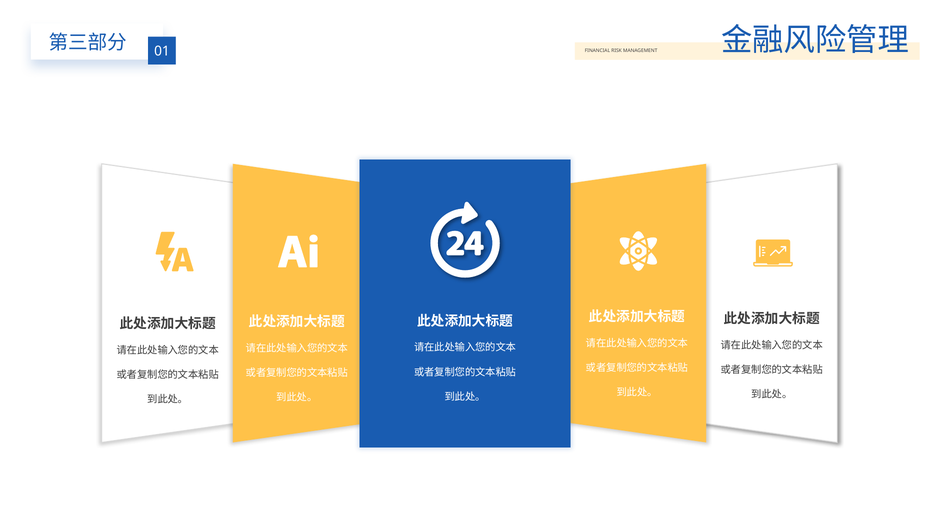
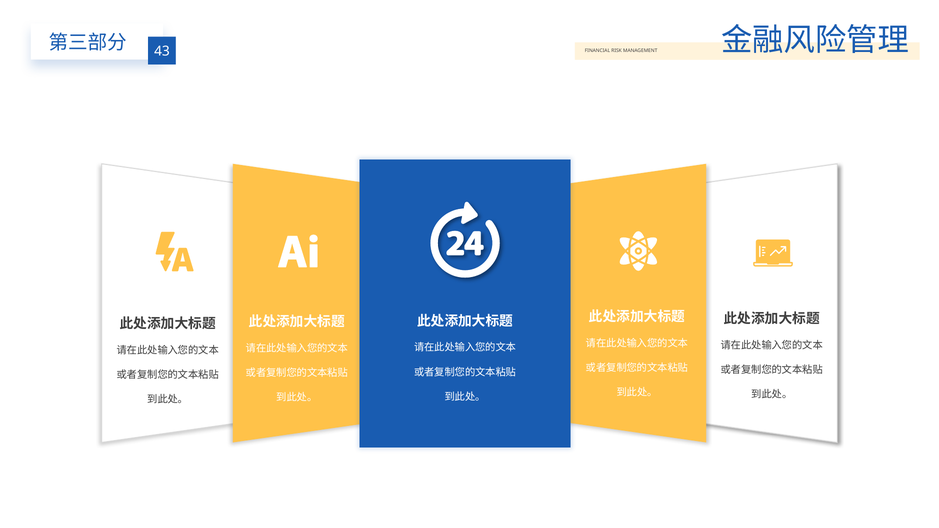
01: 01 -> 43 (162, 51)
